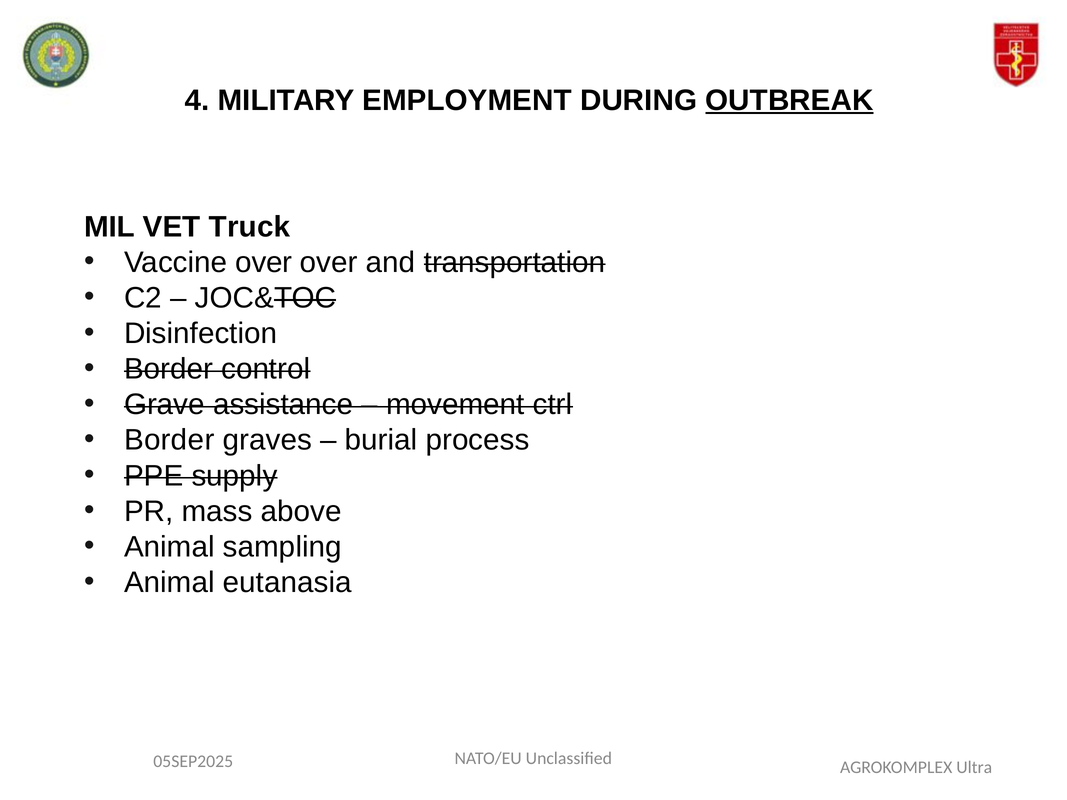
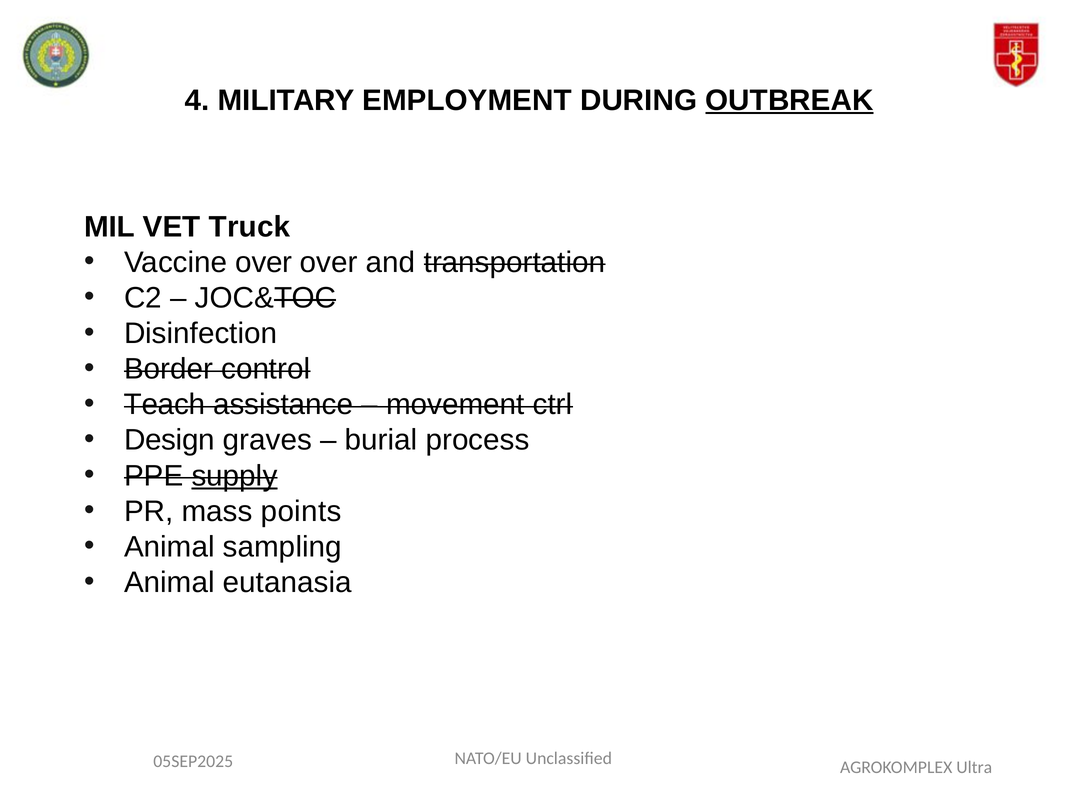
Grave: Grave -> Teach (165, 405)
Border: Border -> Design (170, 440)
supply underline: none -> present (234, 476)
above: above -> points (301, 511)
